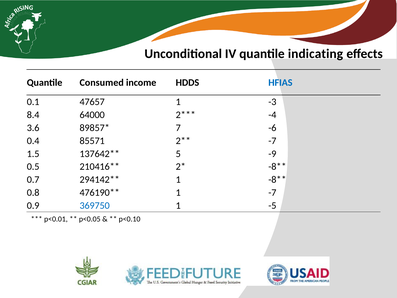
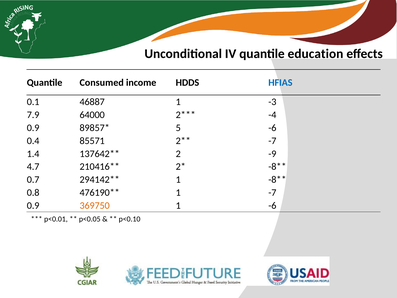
indicating: indicating -> education (315, 54)
47657: 47657 -> 46887 (92, 102)
8.4: 8.4 -> 7.9 (33, 115)
3.6: 3.6 -> 0.9 (33, 128)
7: 7 -> 5 (178, 128)
1.5: 1.5 -> 1.4 (33, 154)
5: 5 -> 2 (178, 154)
0.5: 0.5 -> 4.7 (33, 167)
369750 colour: blue -> orange (95, 205)
1 -5: -5 -> -6 (272, 205)
